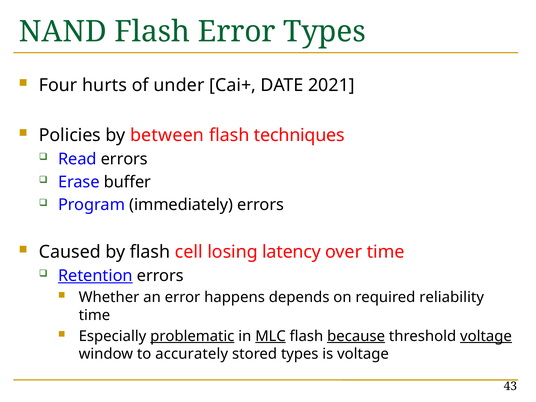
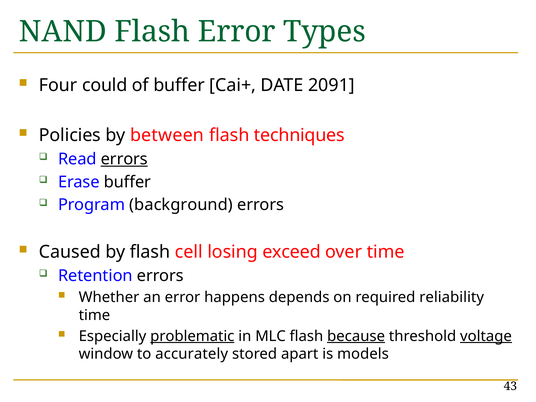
hurts: hurts -> could (105, 85)
of under: under -> buffer (179, 85)
2021: 2021 -> 2091 (331, 85)
errors underline: none -> present (124, 159)
immediately: immediately -> background (181, 205)
latency: latency -> exceed (292, 252)
Retention underline: present -> none (95, 276)
MLC underline: present -> none (271, 336)
stored types: types -> apart (300, 354)
is voltage: voltage -> models (363, 354)
